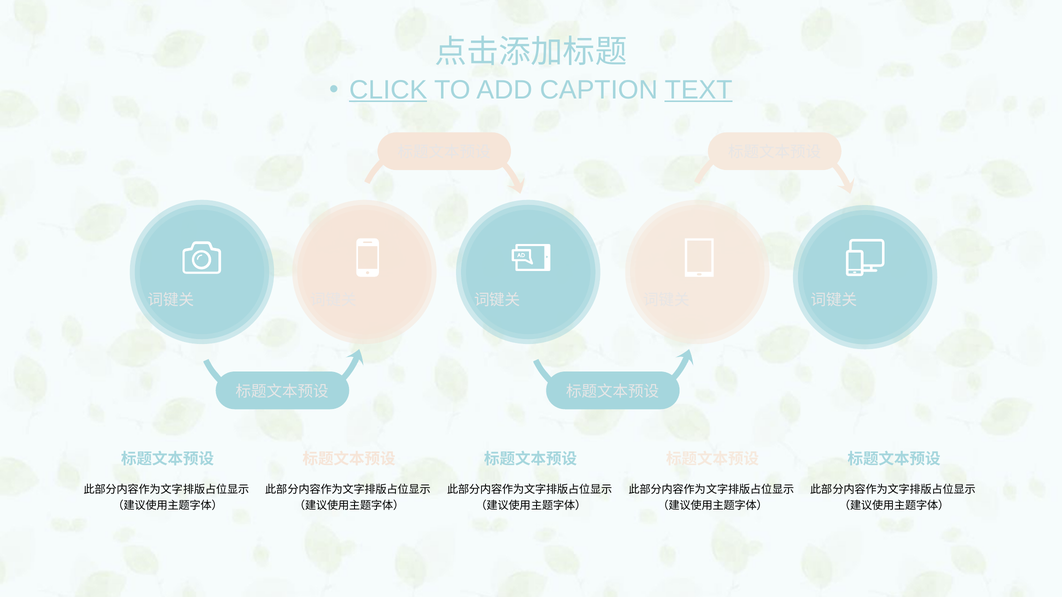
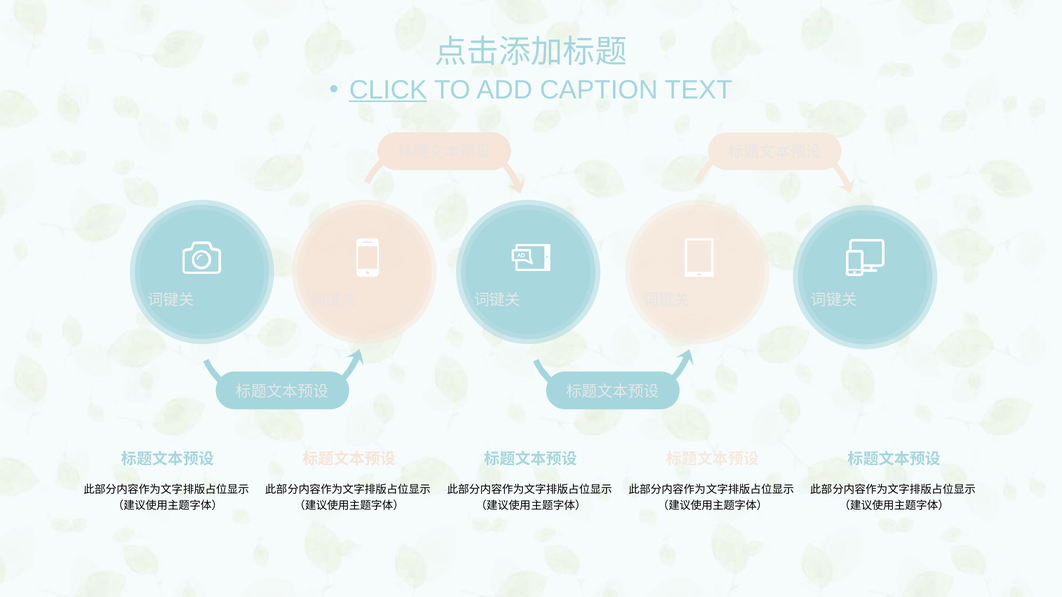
TEXT underline: present -> none (699, 90)
